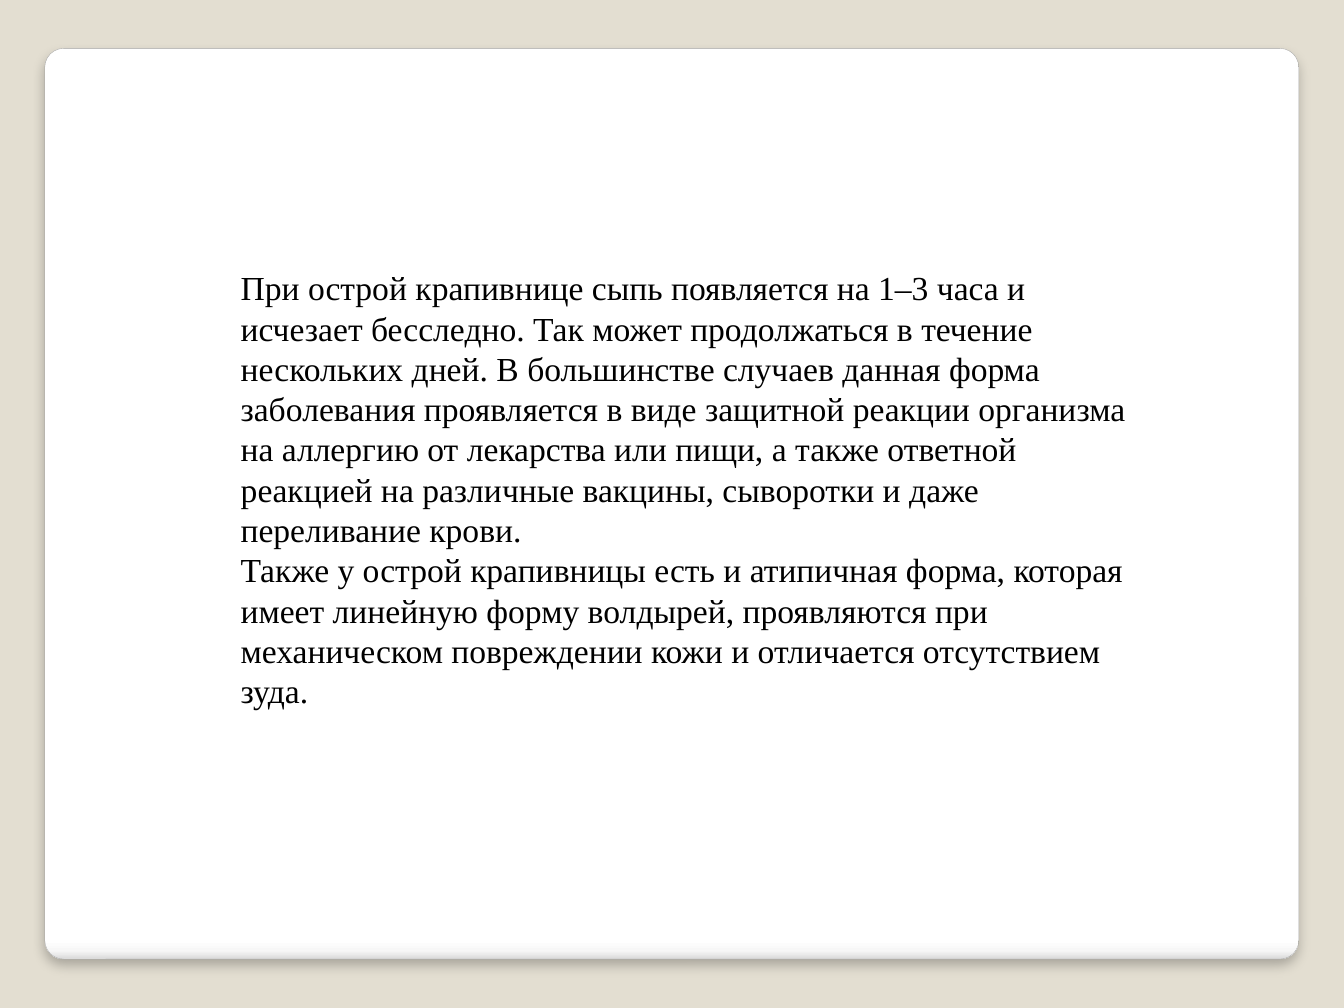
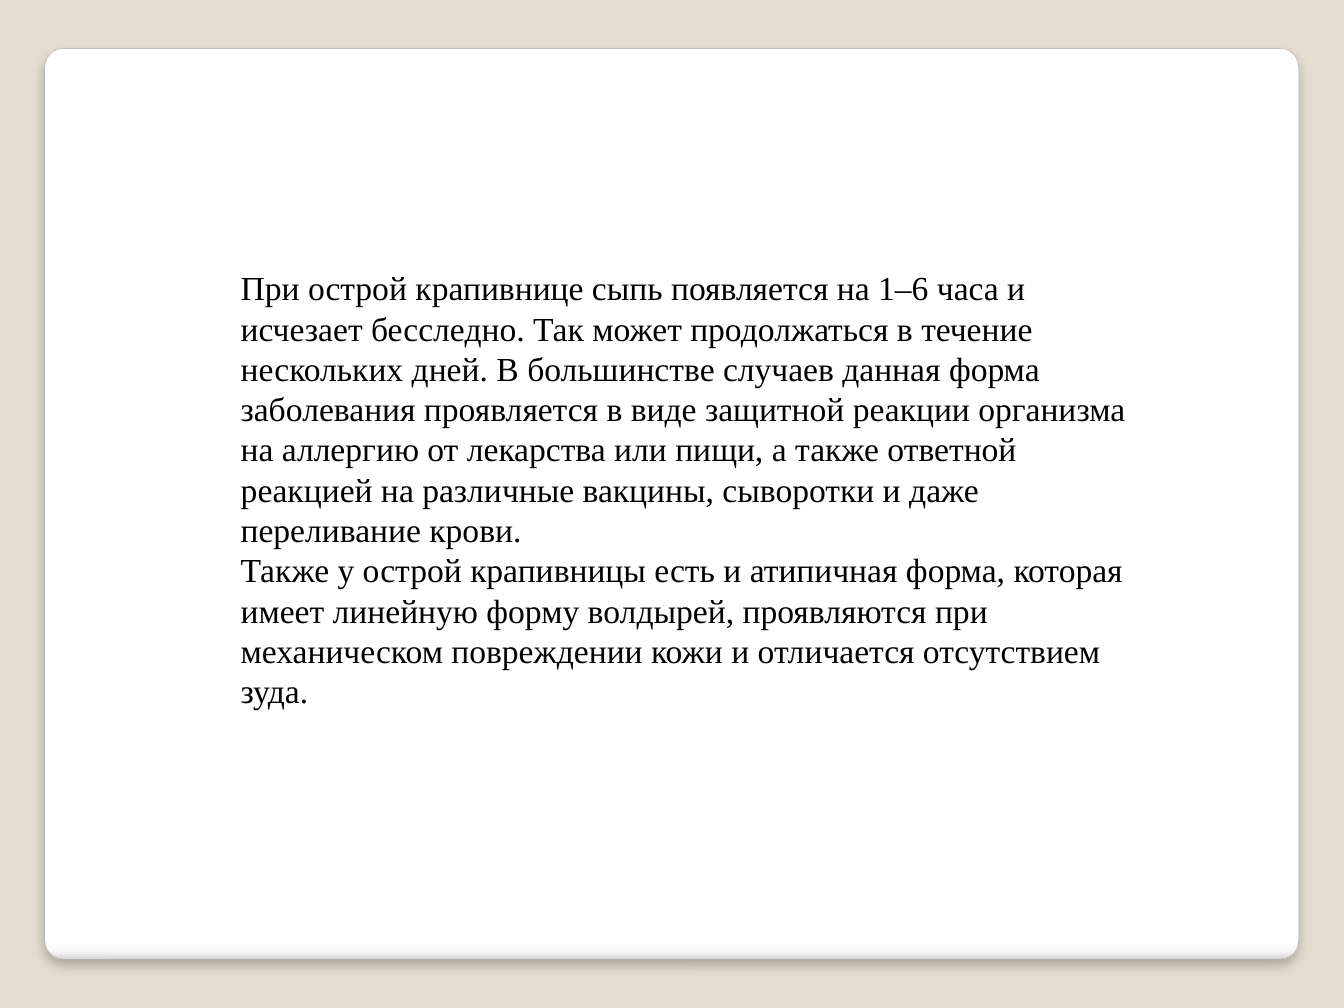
1–3: 1–3 -> 1–6 (903, 290)
